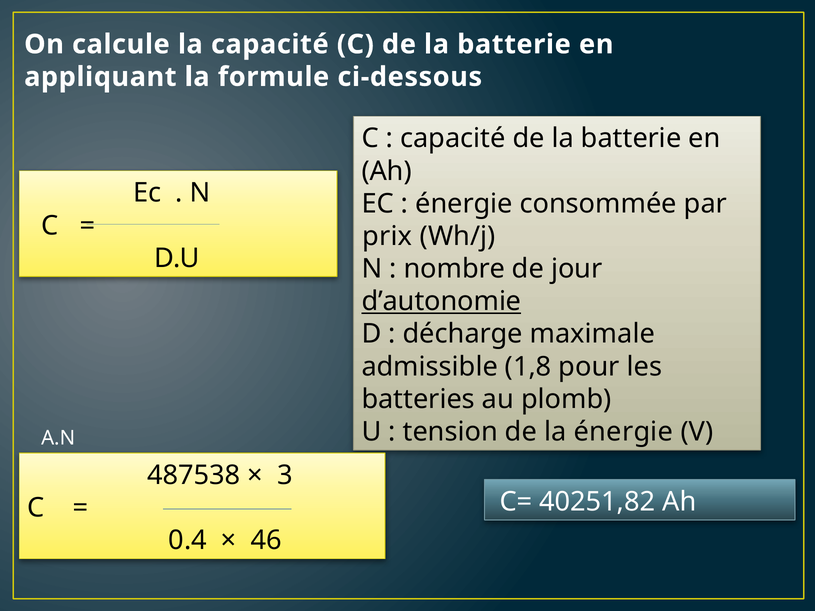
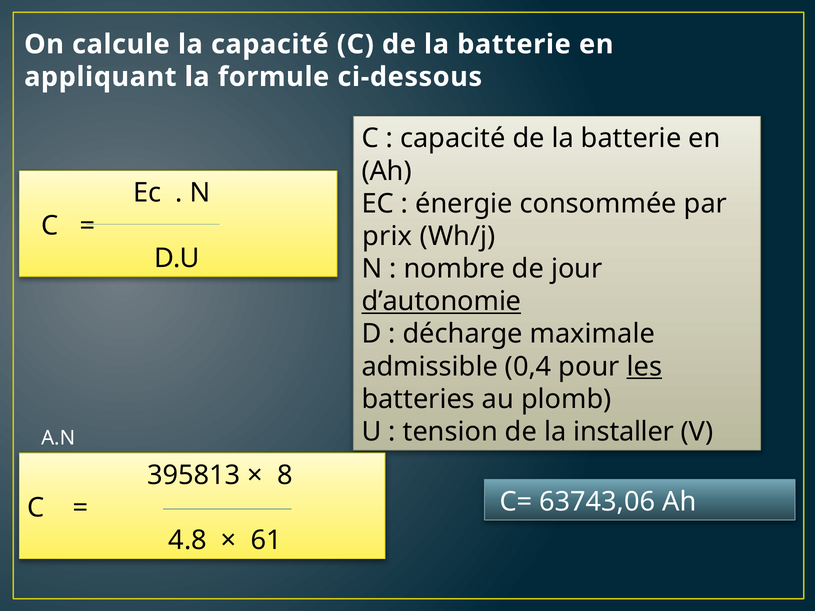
1,8: 1,8 -> 0,4 (528, 367)
les underline: none -> present (644, 367)
la énergie: énergie -> installer (624, 432)
487538: 487538 -> 395813 (194, 475)
3: 3 -> 8 (285, 475)
40251,82: 40251,82 -> 63743,06 (597, 502)
0.4: 0.4 -> 4.8 (188, 541)
46: 46 -> 61 (266, 541)
